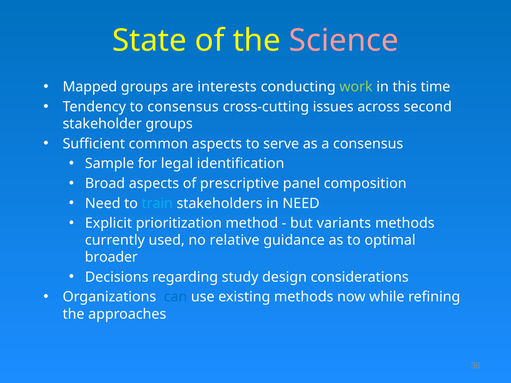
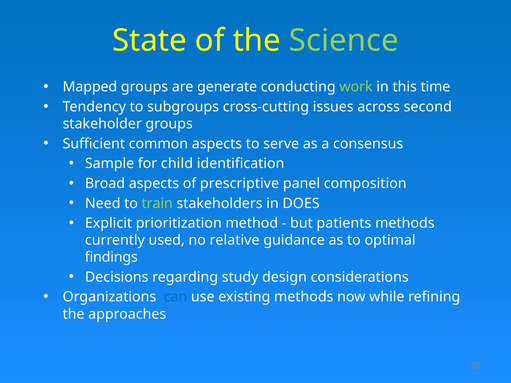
Science colour: pink -> light green (344, 41)
interests: interests -> generate (227, 87)
to consensus: consensus -> subgroups (183, 107)
legal: legal -> child (177, 164)
train colour: light blue -> light green (157, 203)
in NEED: NEED -> DOES (301, 203)
variants: variants -> patients (344, 223)
broader: broader -> findings (111, 257)
